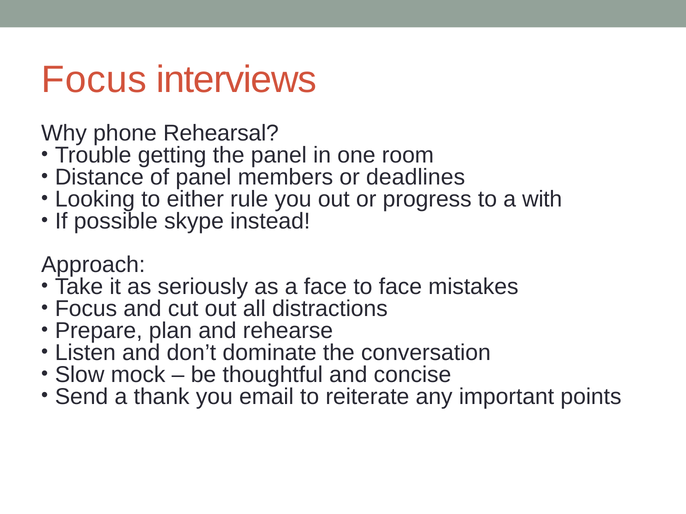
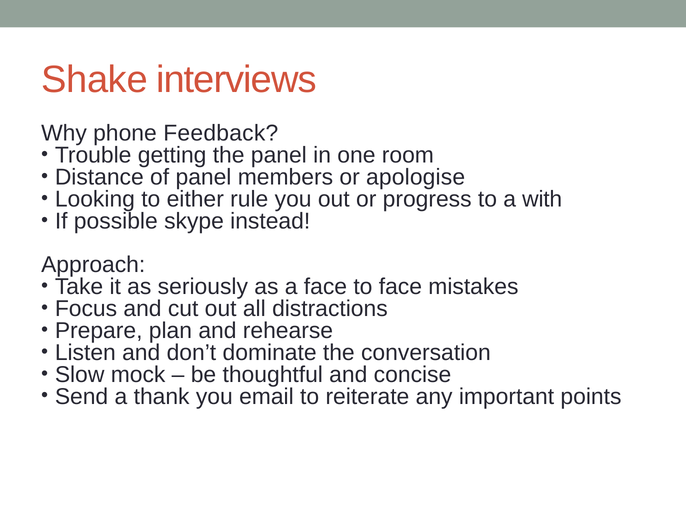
Focus: Focus -> Shake (94, 80)
Rehearsal: Rehearsal -> Feedback (221, 133)
deadlines: deadlines -> apologise (416, 177)
